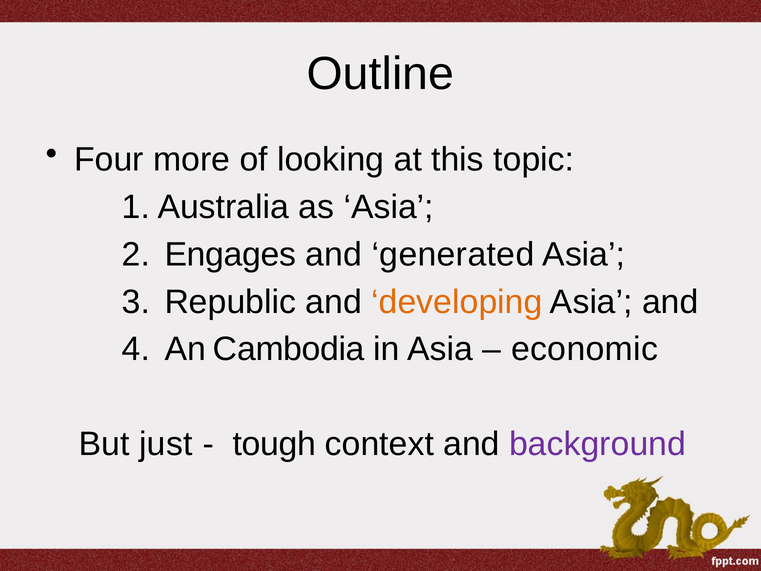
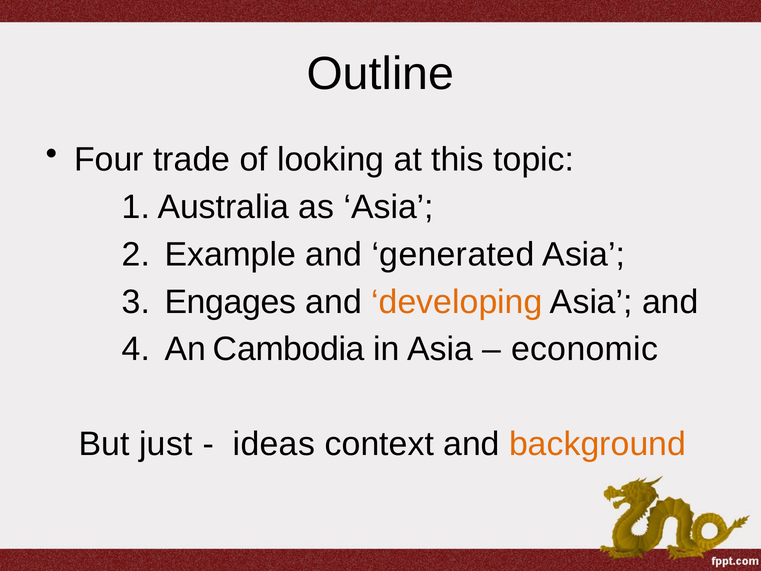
more: more -> trade (192, 160)
Engages: Engages -> Example (230, 254)
Republic: Republic -> Engages (230, 302)
tough: tough -> ideas (274, 444)
background colour: purple -> orange (598, 444)
